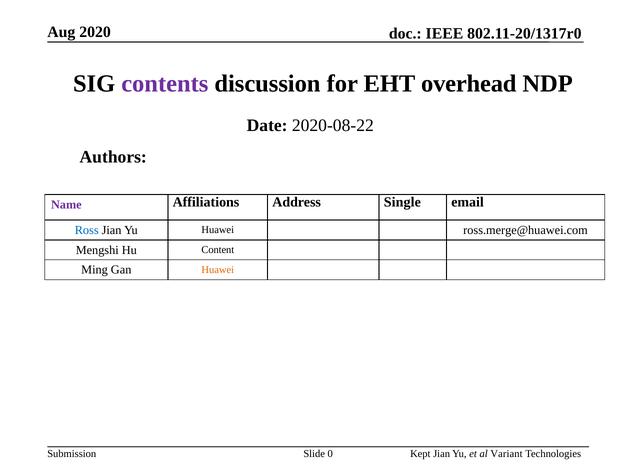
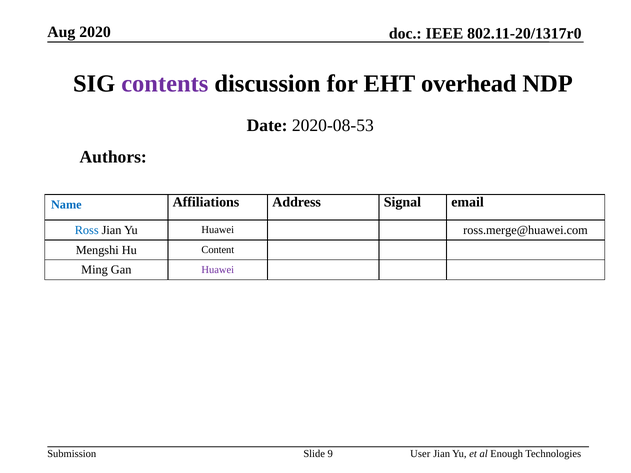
2020-08-22: 2020-08-22 -> 2020-08-53 (333, 125)
Name colour: purple -> blue (66, 205)
Single: Single -> Signal (402, 202)
Huawei colour: orange -> purple (218, 270)
0: 0 -> 9 (330, 454)
Kept: Kept -> User (420, 454)
Variant: Variant -> Enough (507, 454)
